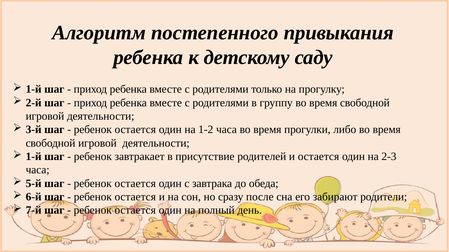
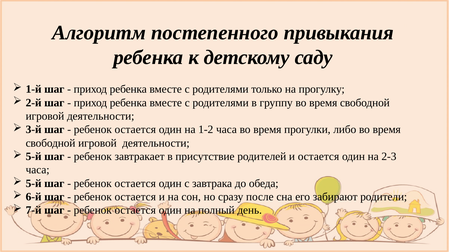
1-й: 1-й -> 5-й (34, 157)
